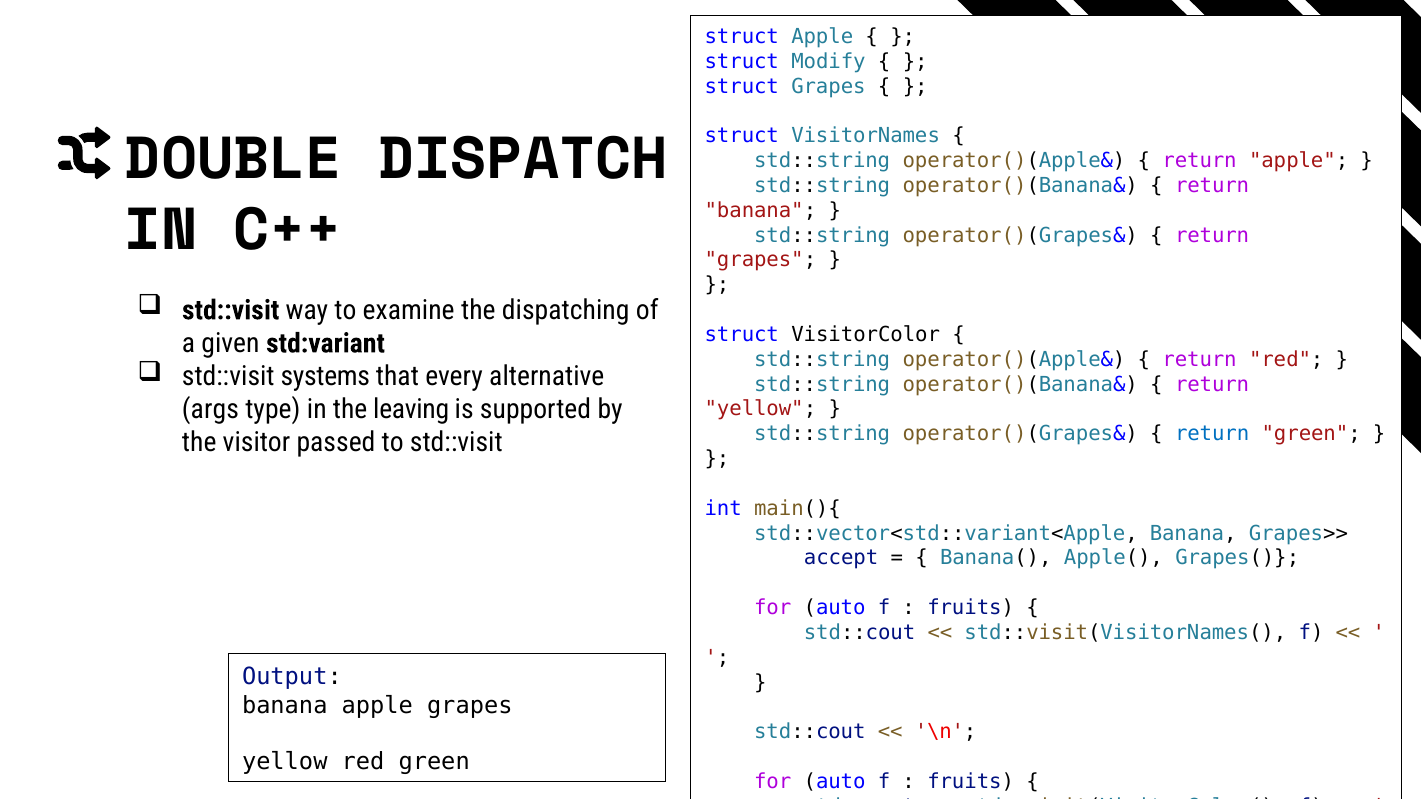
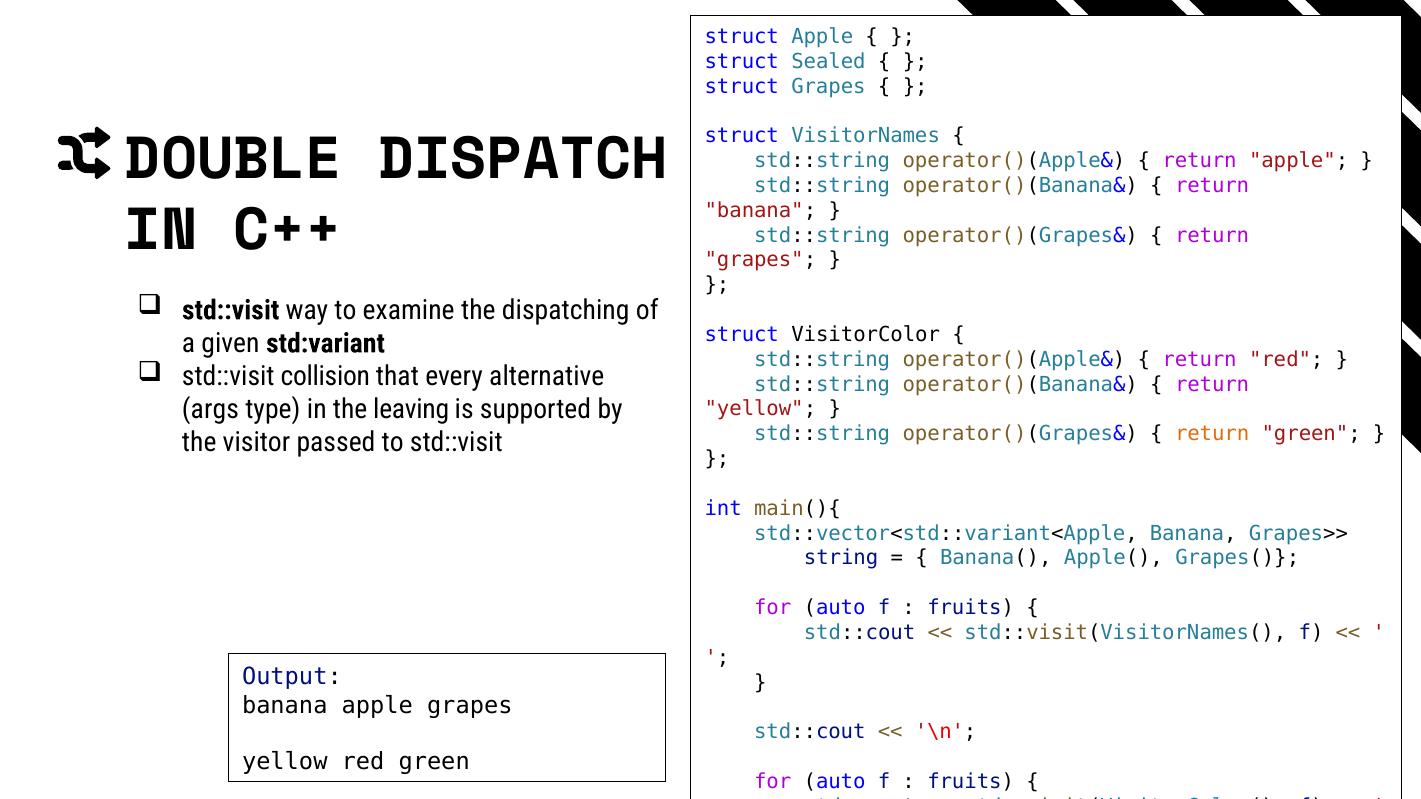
Modify: Modify -> Sealed (828, 61)
systems: systems -> collision (325, 377)
return colour: blue -> orange (1212, 434)
accept: accept -> string (841, 558)
